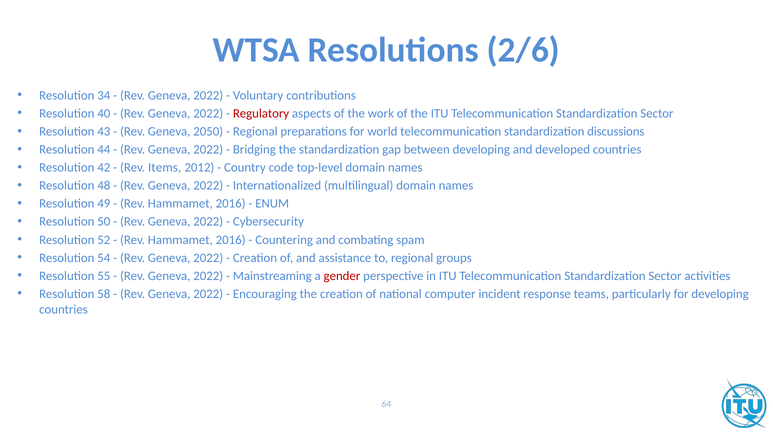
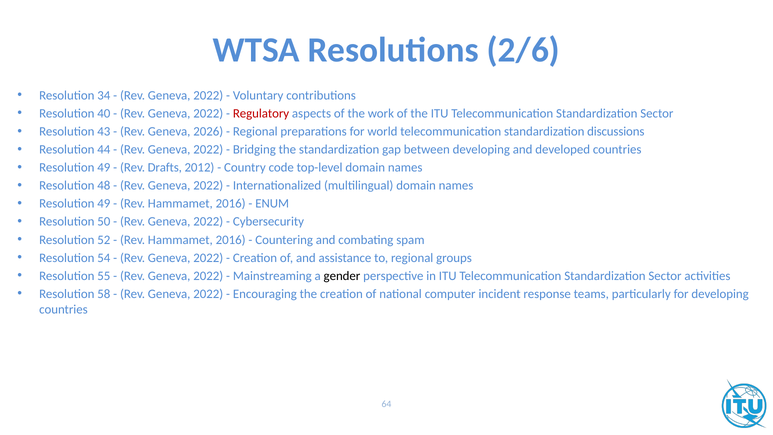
2050: 2050 -> 2026 (208, 131)
42: 42 -> 49 (104, 168)
Items: Items -> Drafts (165, 168)
gender colour: red -> black (342, 276)
